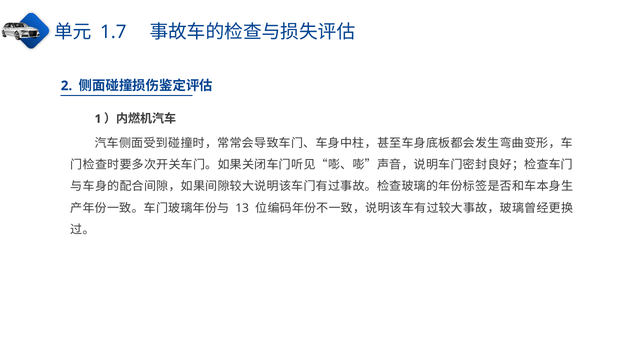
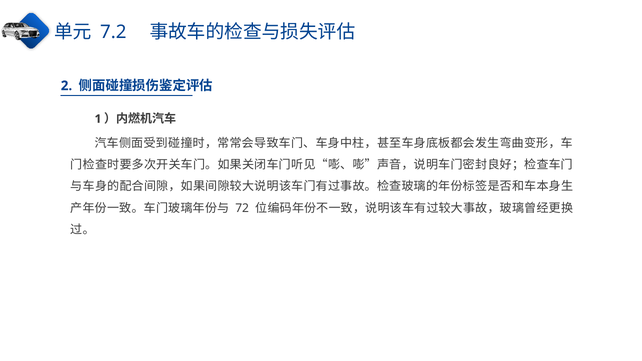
1.7: 1.7 -> 7.2 (113, 32)
13: 13 -> 72 (242, 208)
